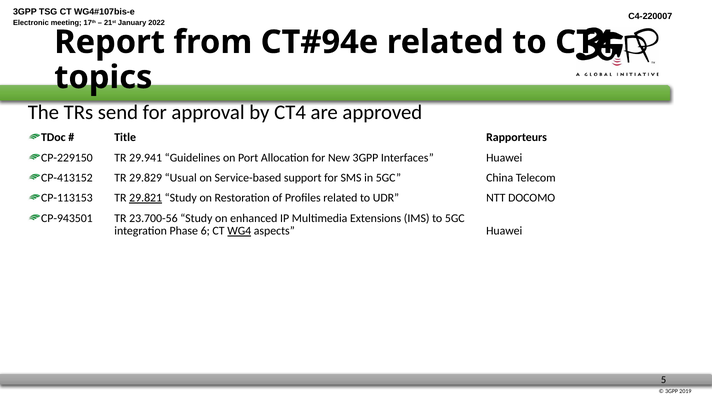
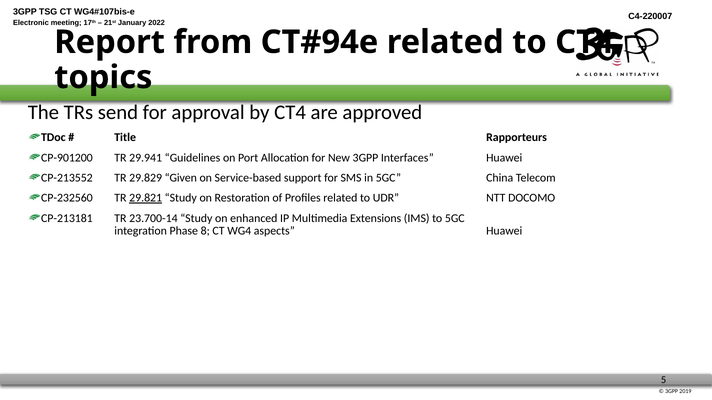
CP-229150: CP-229150 -> CP-901200 (67, 158)
CP-413152: CP-413152 -> CP-213552 (67, 178)
Usual: Usual -> Given (181, 178)
CP-113153: CP-113153 -> CP-232560 (67, 198)
CP-943501: CP-943501 -> CP-213181 (67, 218)
23.700-56: 23.700-56 -> 23.700-14 (153, 218)
6: 6 -> 8 (205, 231)
WG4 underline: present -> none (239, 231)
